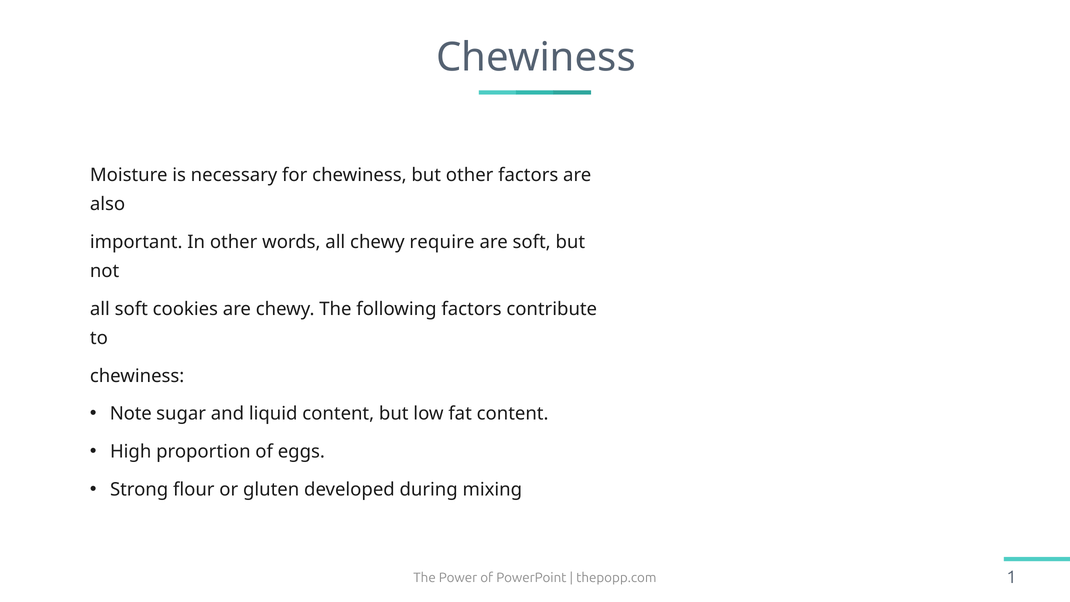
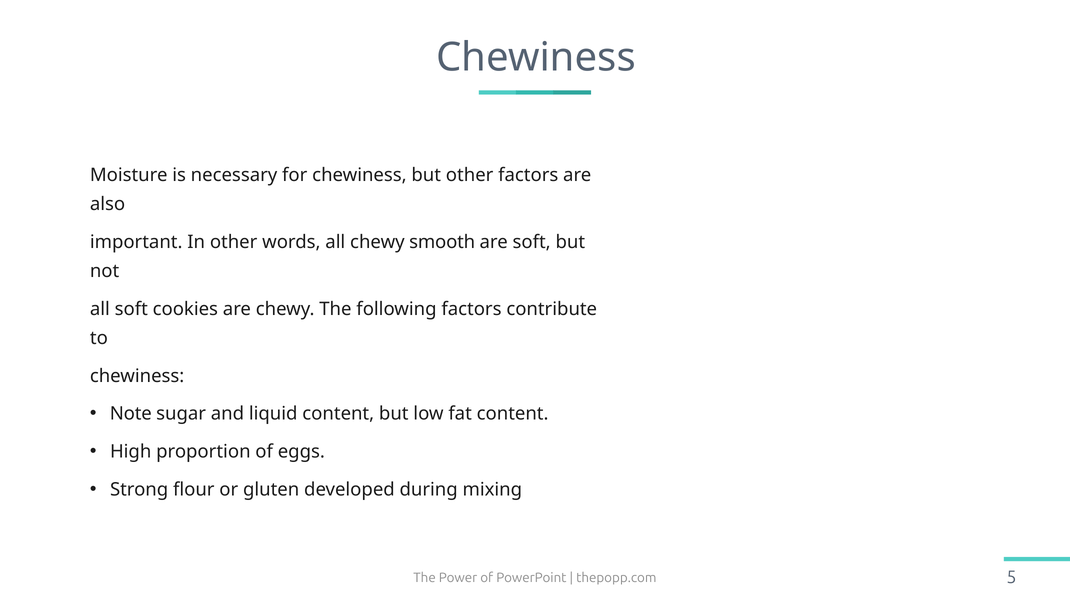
require: require -> smooth (442, 242)
1: 1 -> 5 (1012, 577)
